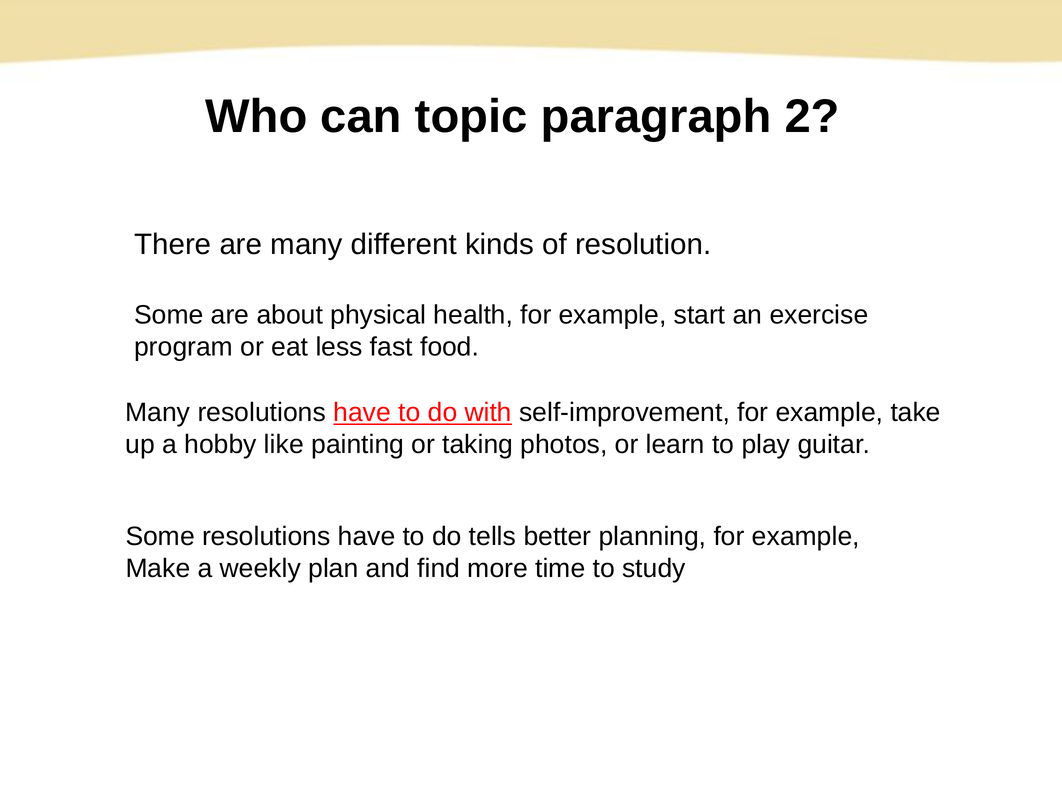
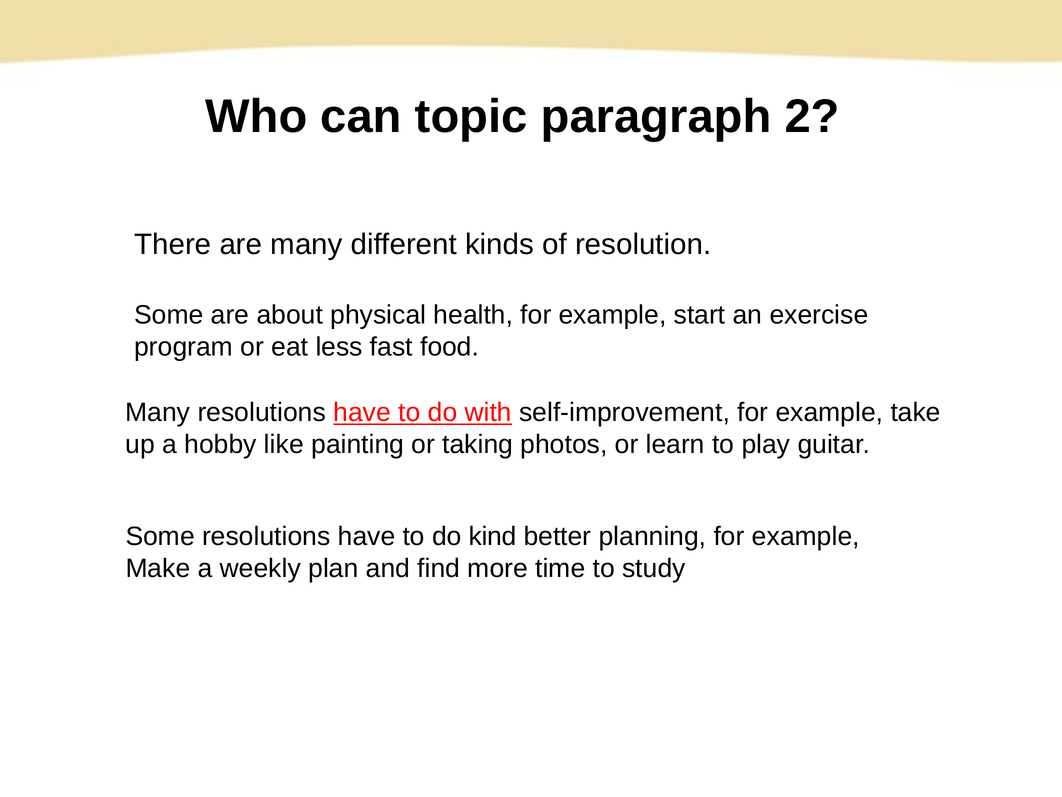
tells: tells -> kind (493, 536)
